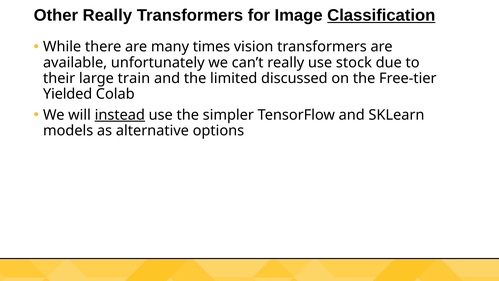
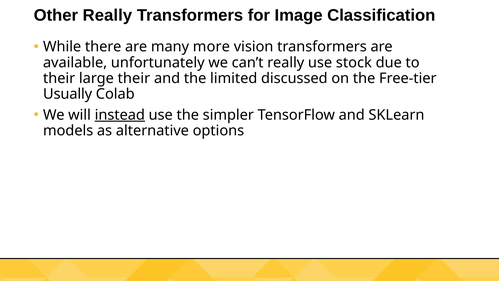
Classification underline: present -> none (381, 15)
times: times -> more (211, 47)
large train: train -> their (134, 78)
Yielded: Yielded -> Usually (68, 94)
